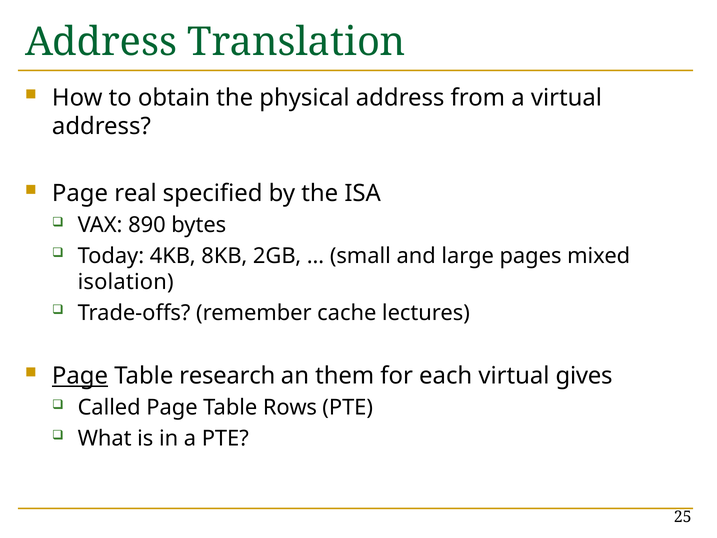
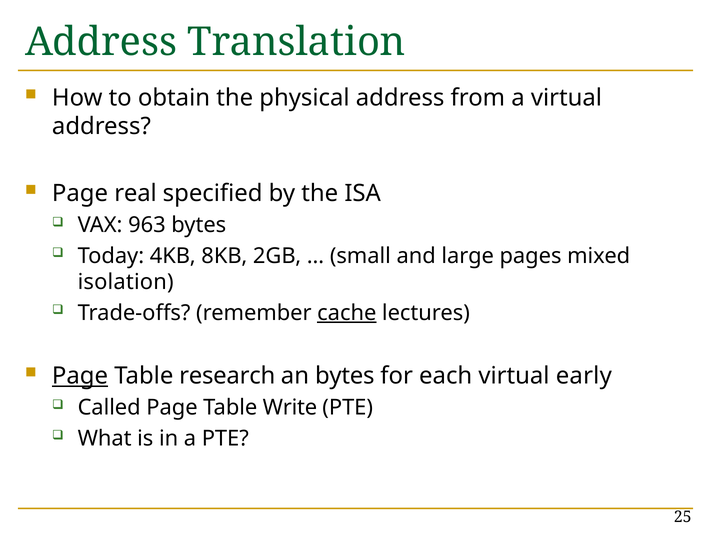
890: 890 -> 963 (147, 225)
cache underline: none -> present (347, 313)
an them: them -> bytes (345, 376)
gives: gives -> early (584, 376)
Rows: Rows -> Write (290, 407)
